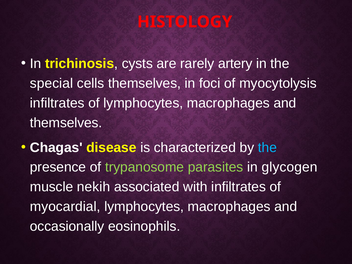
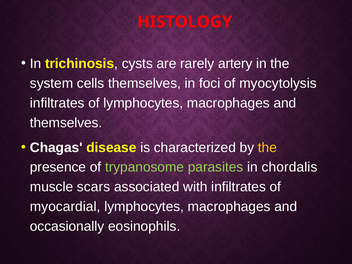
special: special -> system (52, 83)
the colour: light blue -> yellow (267, 147)
glycogen: glycogen -> chordalis (290, 167)
nekih: nekih -> scars (94, 187)
